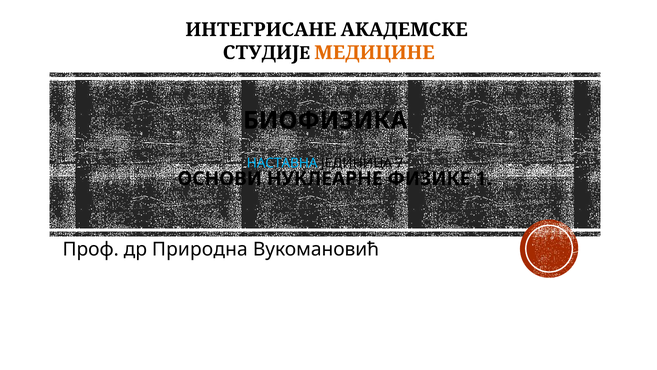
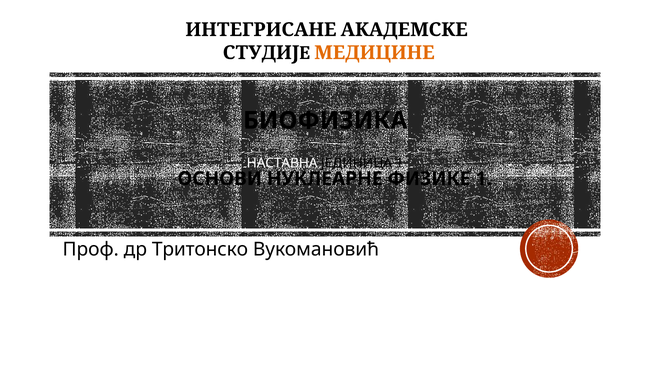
НАСТАВНА colour: light blue -> white (282, 163)
ЈЕДИНИЦА 7: 7 -> 1 (400, 163)
Природна: Природна -> Тритонско (200, 249)
